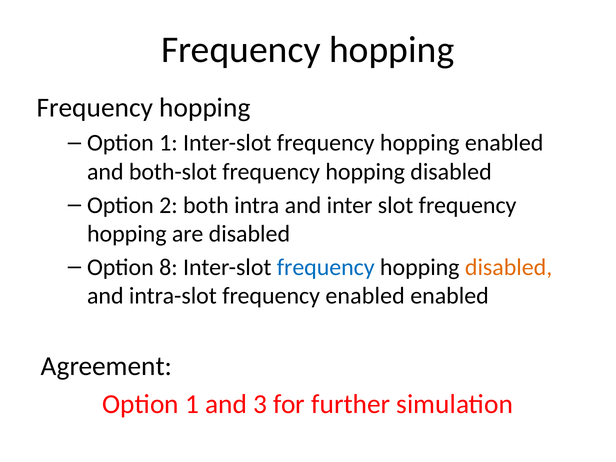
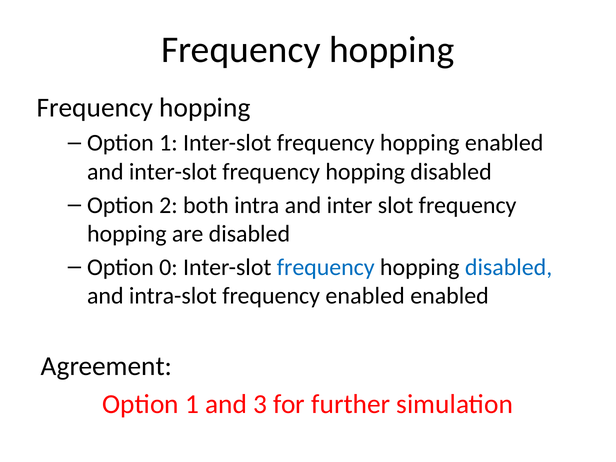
and both-slot: both-slot -> inter-slot (173, 172)
8: 8 -> 0 (168, 267)
disabled colour: orange -> blue (509, 267)
